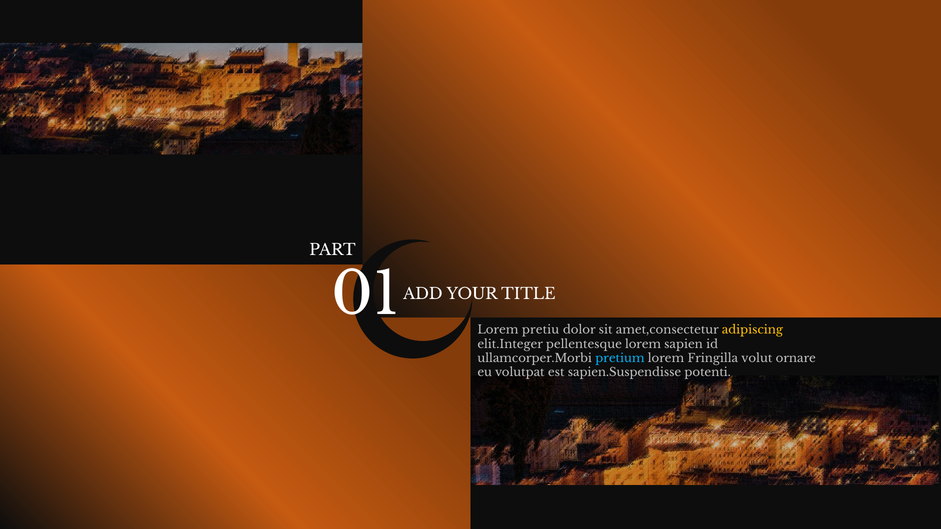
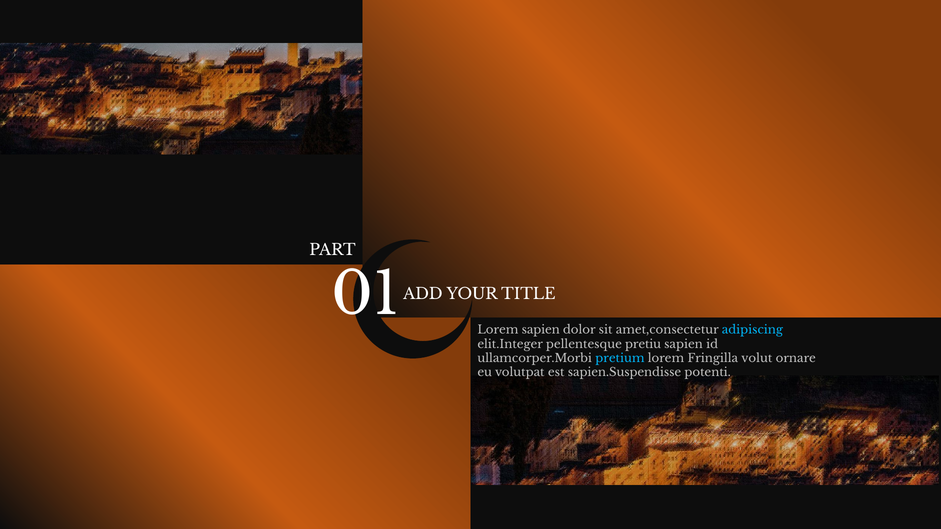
Lorem pretiu: pretiu -> sapien (541, 330)
adipiscing colour: yellow -> light blue (752, 330)
pellentesque lorem: lorem -> pretiu (643, 344)
